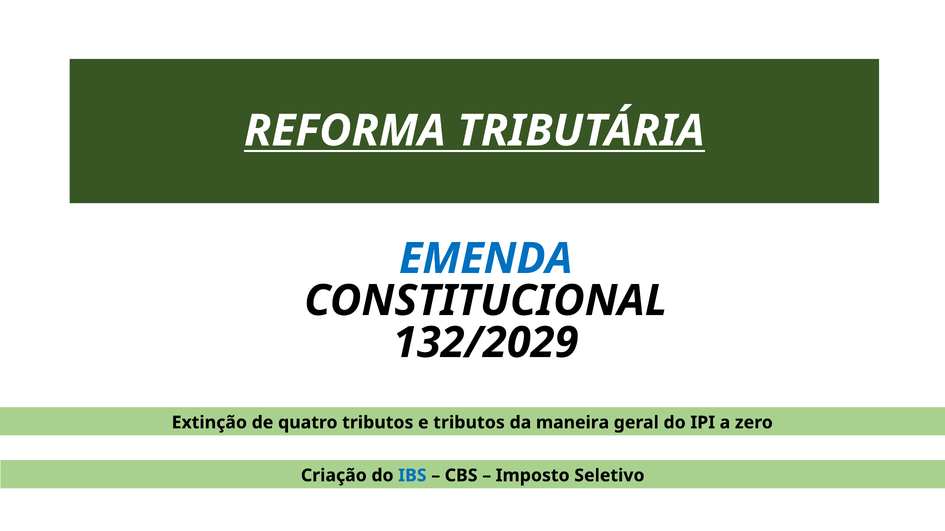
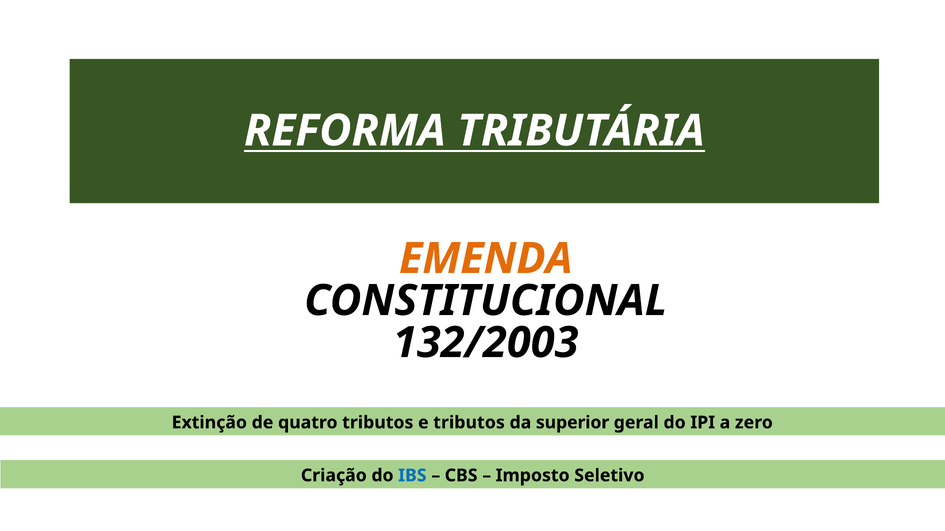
EMENDA colour: blue -> orange (486, 259)
132/2029: 132/2029 -> 132/2003 (486, 343)
maneira: maneira -> superior (573, 423)
